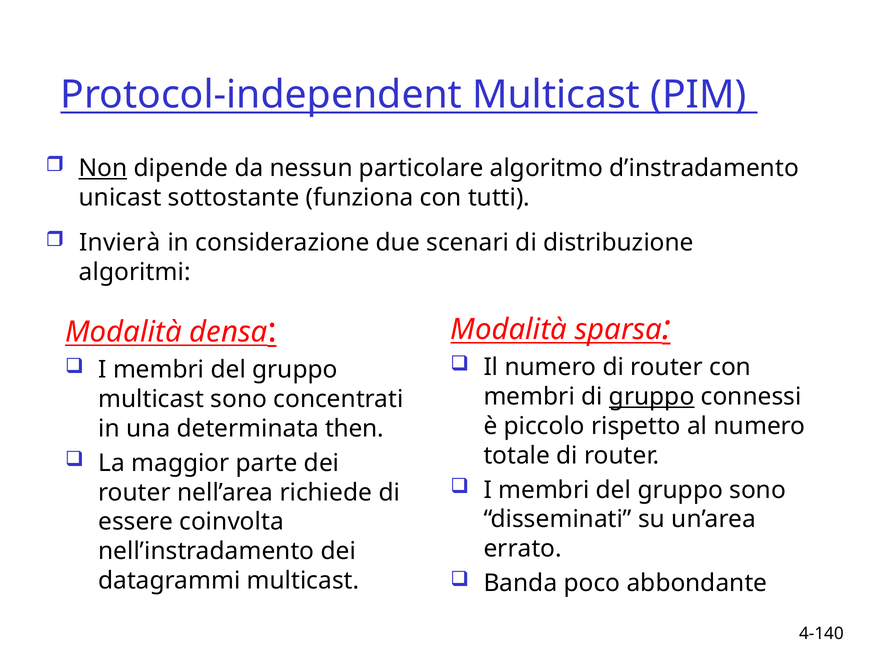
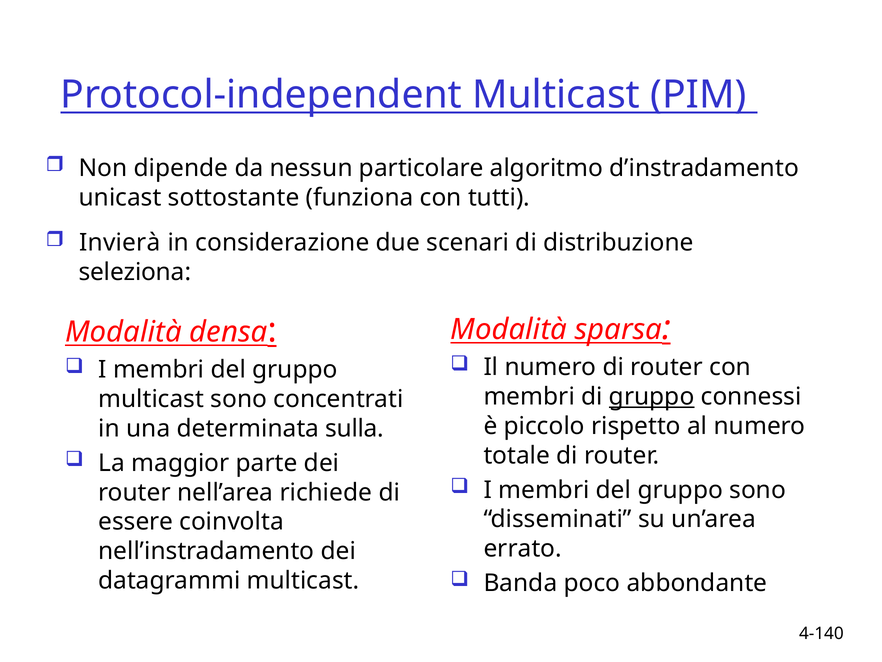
Non underline: present -> none (103, 168)
algoritmi: algoritmi -> seleziona (135, 272)
then: then -> sulla (355, 428)
